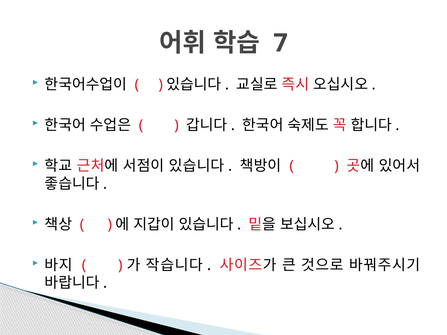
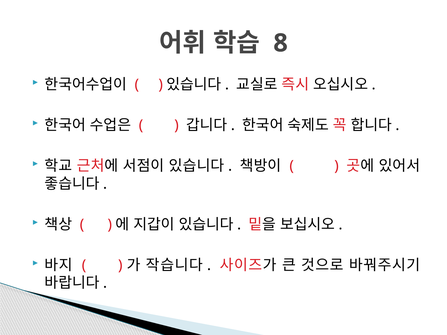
7: 7 -> 8 (281, 43)
